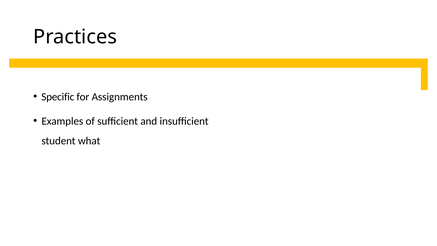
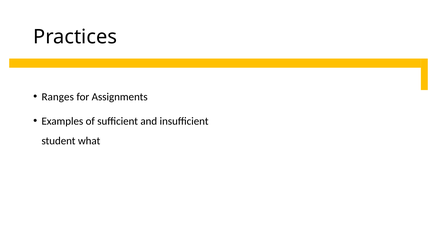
Specific: Specific -> Ranges (58, 97)
